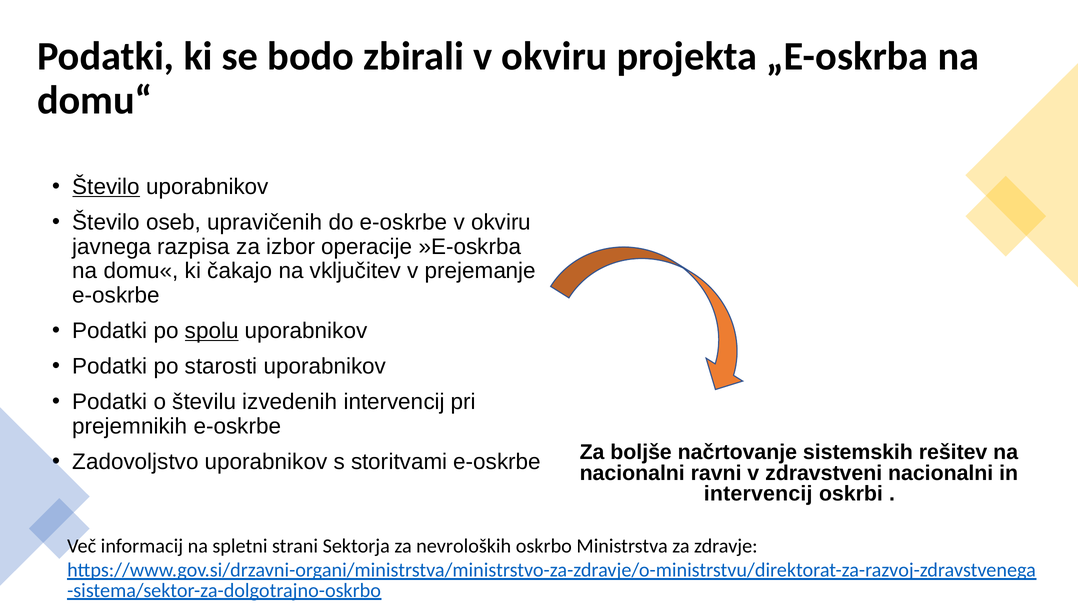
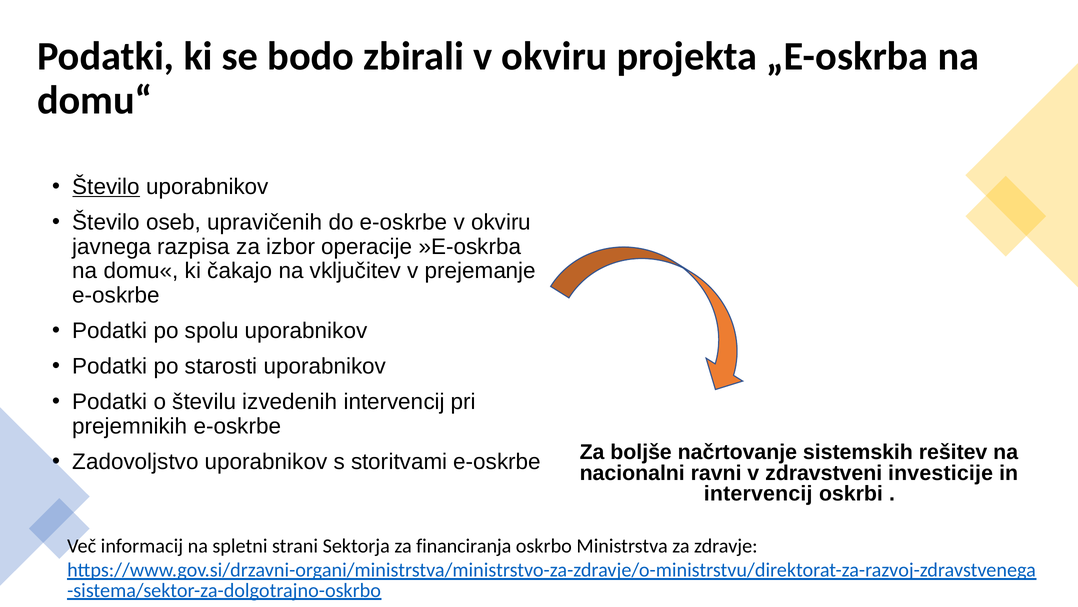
spolu underline: present -> none (212, 331)
zdravstveni nacionalni: nacionalni -> investicije (941, 473)
nevroloških: nevroloških -> financiranja (464, 545)
